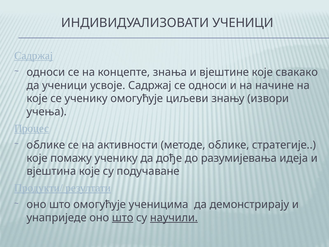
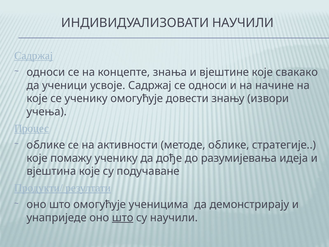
ИНДИВИДУАЛИЗОВАТИ УЧЕНИЦИ: УЧЕНИЦИ -> НАУЧИЛИ (243, 23)
циљеви: циљеви -> довести (187, 99)
научили underline: present -> none (174, 218)
